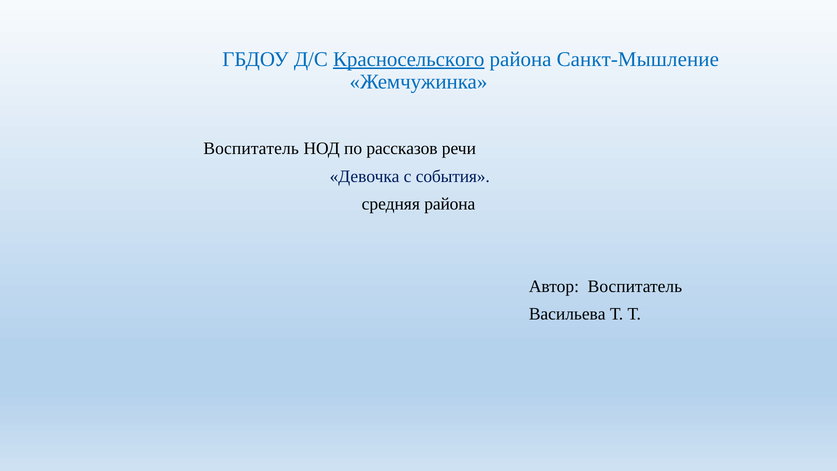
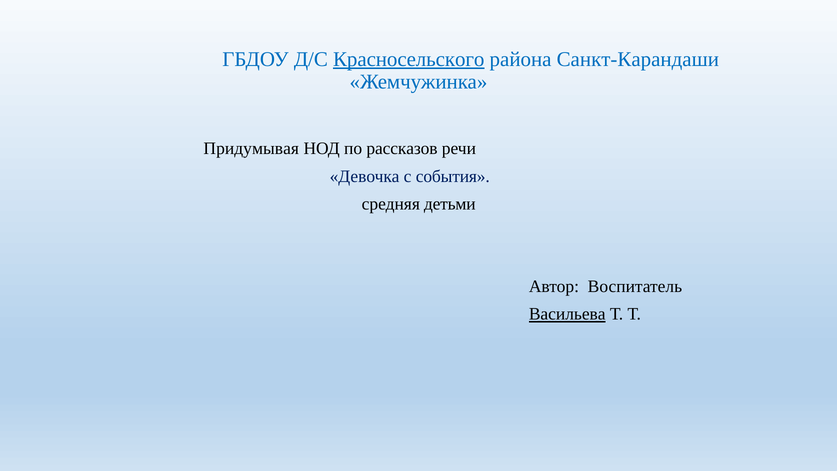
Санкт-Мышление: Санкт-Мышление -> Санкт-Карандаши (638, 59)
Воспитатель: Воспитатель -> Придумывая (251, 149)
средняя района: района -> детьми (450, 204)
Васильева underline: none -> present (567, 314)
